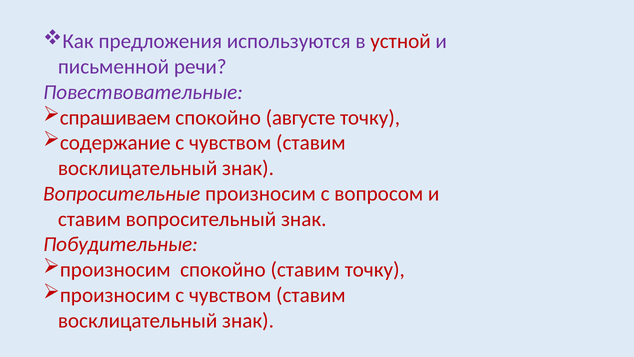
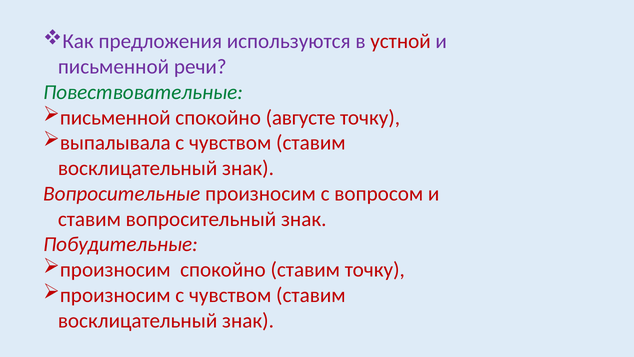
Повествовательные colour: purple -> green (143, 92)
спрашиваем: спрашиваем -> письменной (115, 117)
содержание: содержание -> выпалывала (115, 143)
